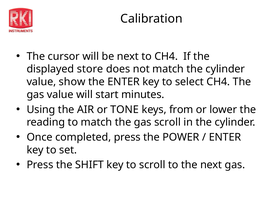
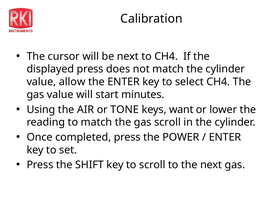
displayed store: store -> press (90, 69)
show: show -> allow (72, 82)
from: from -> want (181, 109)
